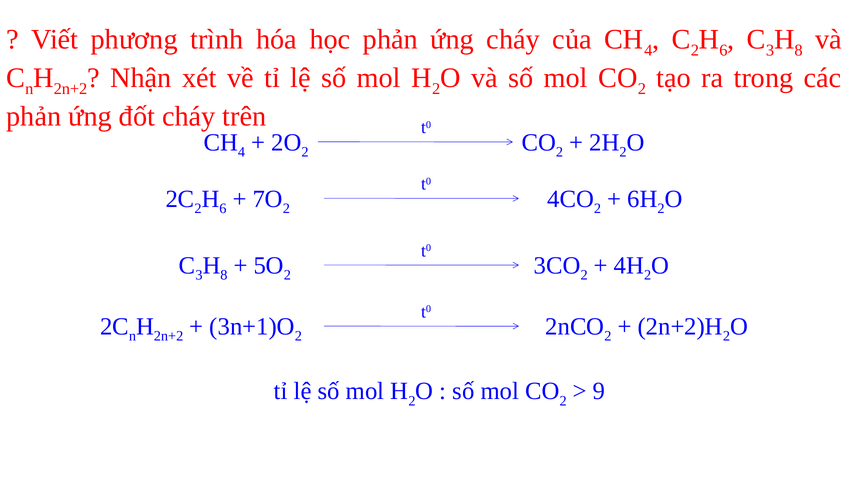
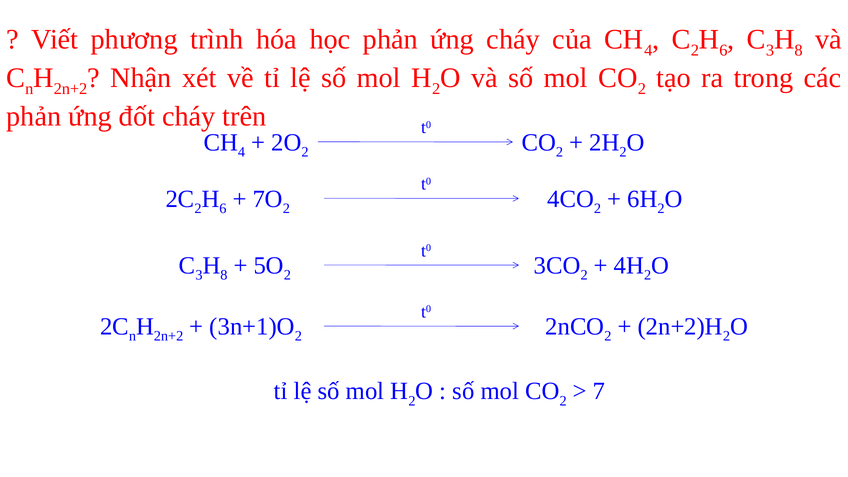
9: 9 -> 7 (599, 391)
